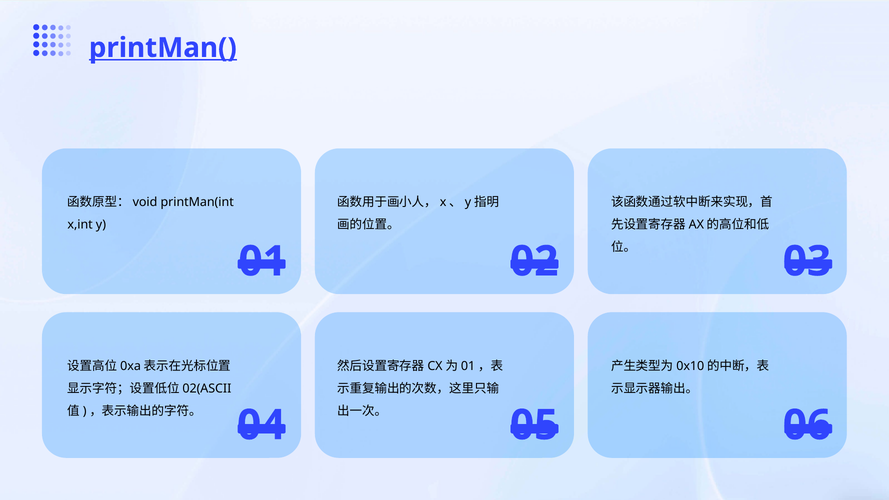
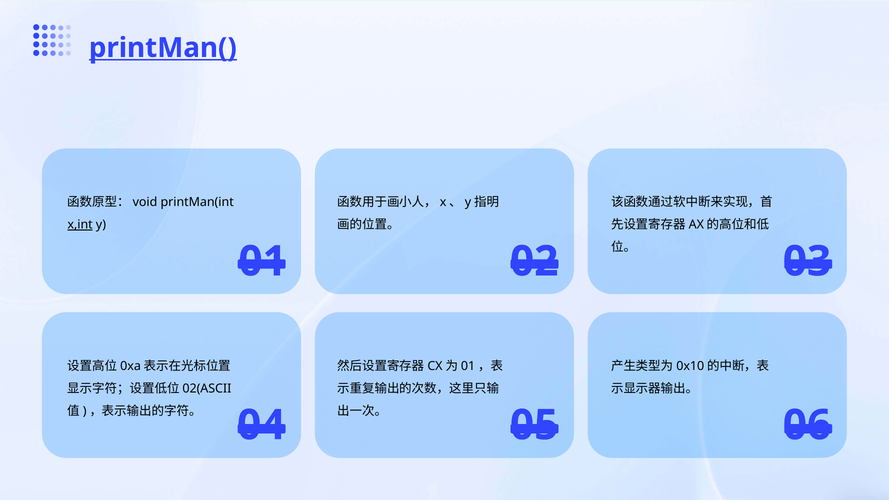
x,int underline: none -> present (80, 225)
